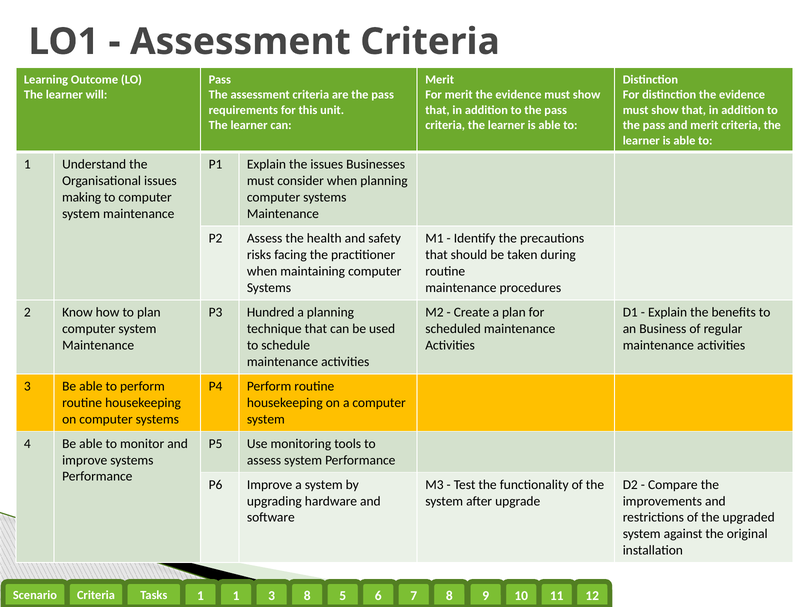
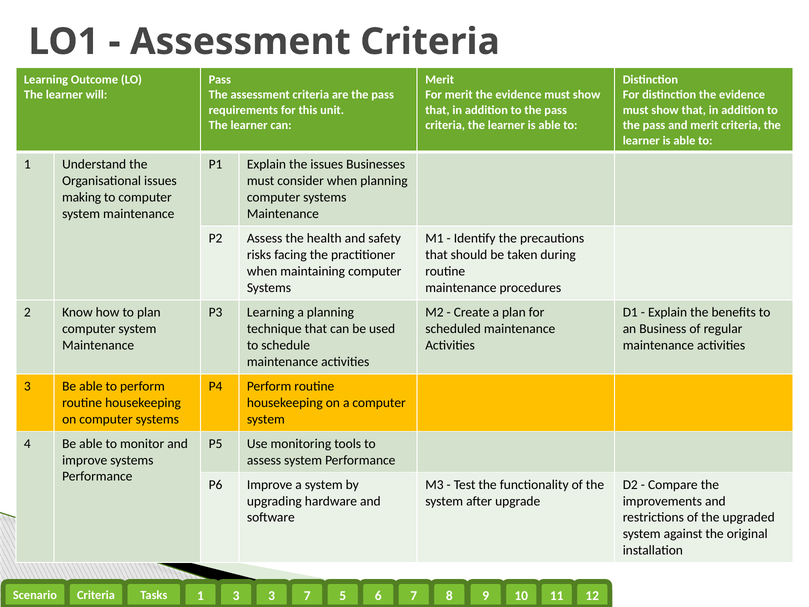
P3 Hundred: Hundred -> Learning (271, 312)
1 1: 1 -> 3 (236, 595)
3 8: 8 -> 7 (307, 595)
